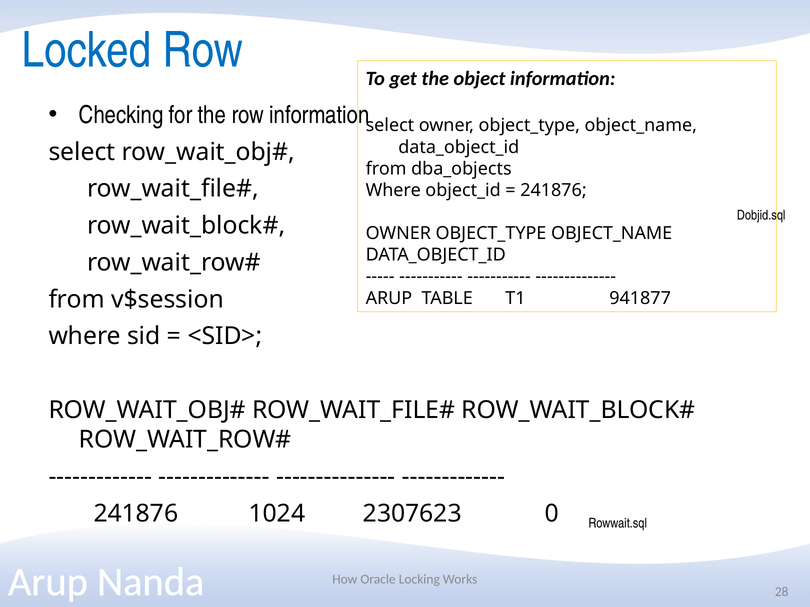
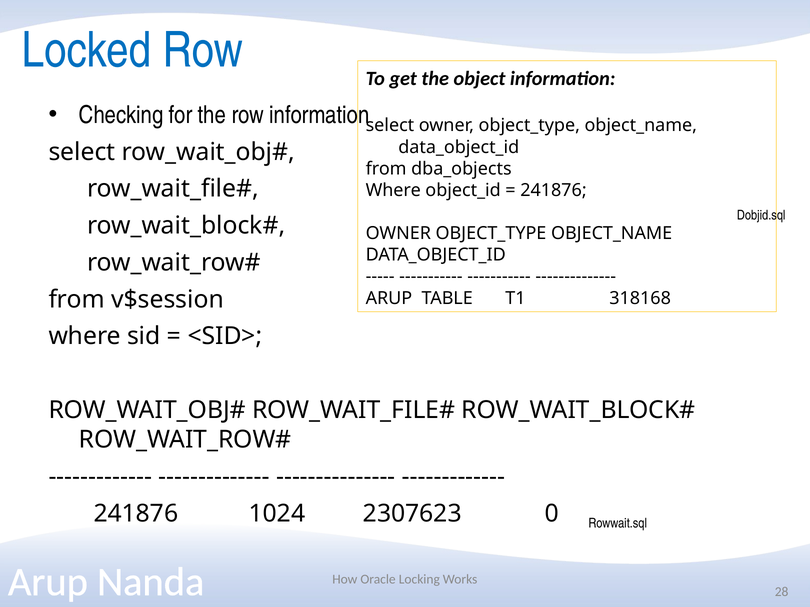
941877: 941877 -> 318168 (640, 298)
